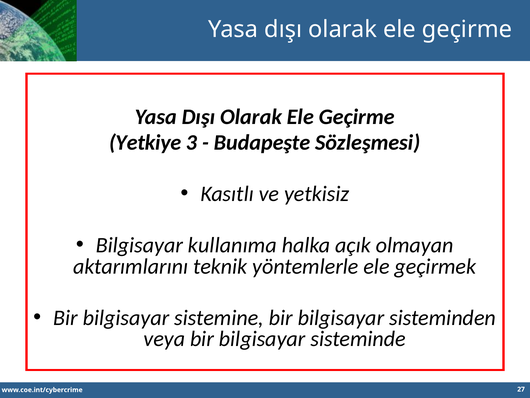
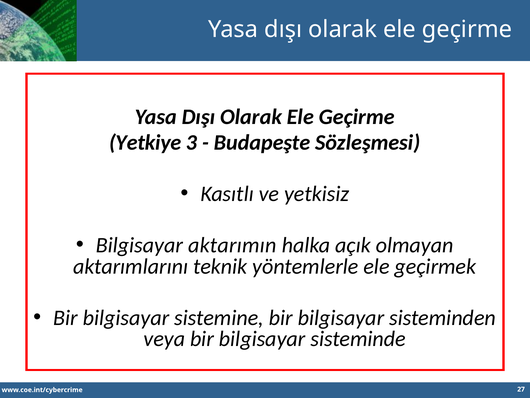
kullanıma: kullanıma -> aktarımın (232, 245)
